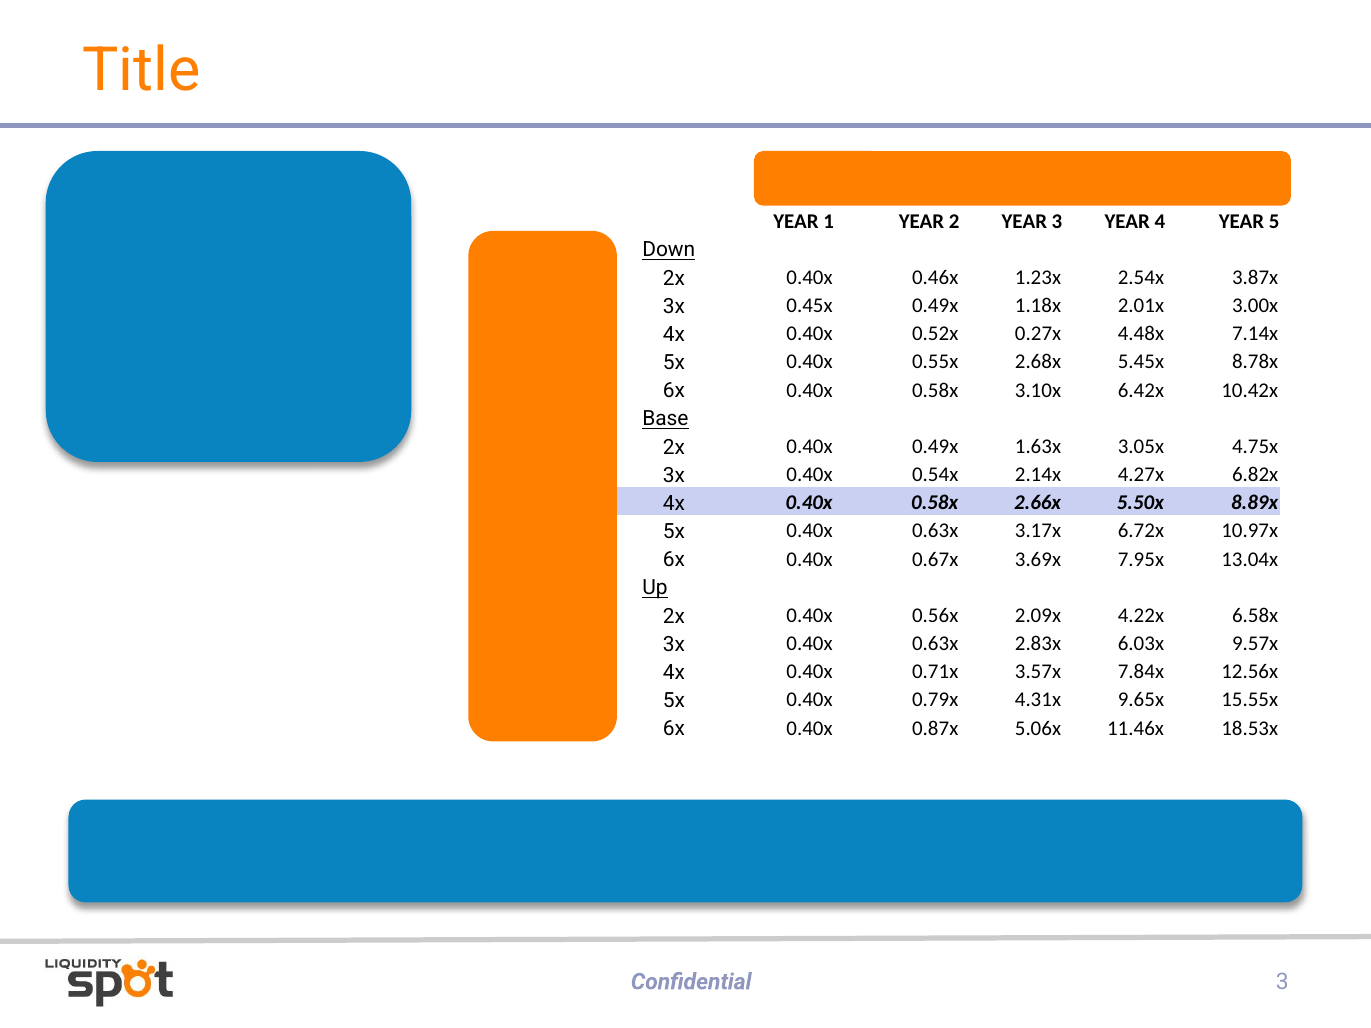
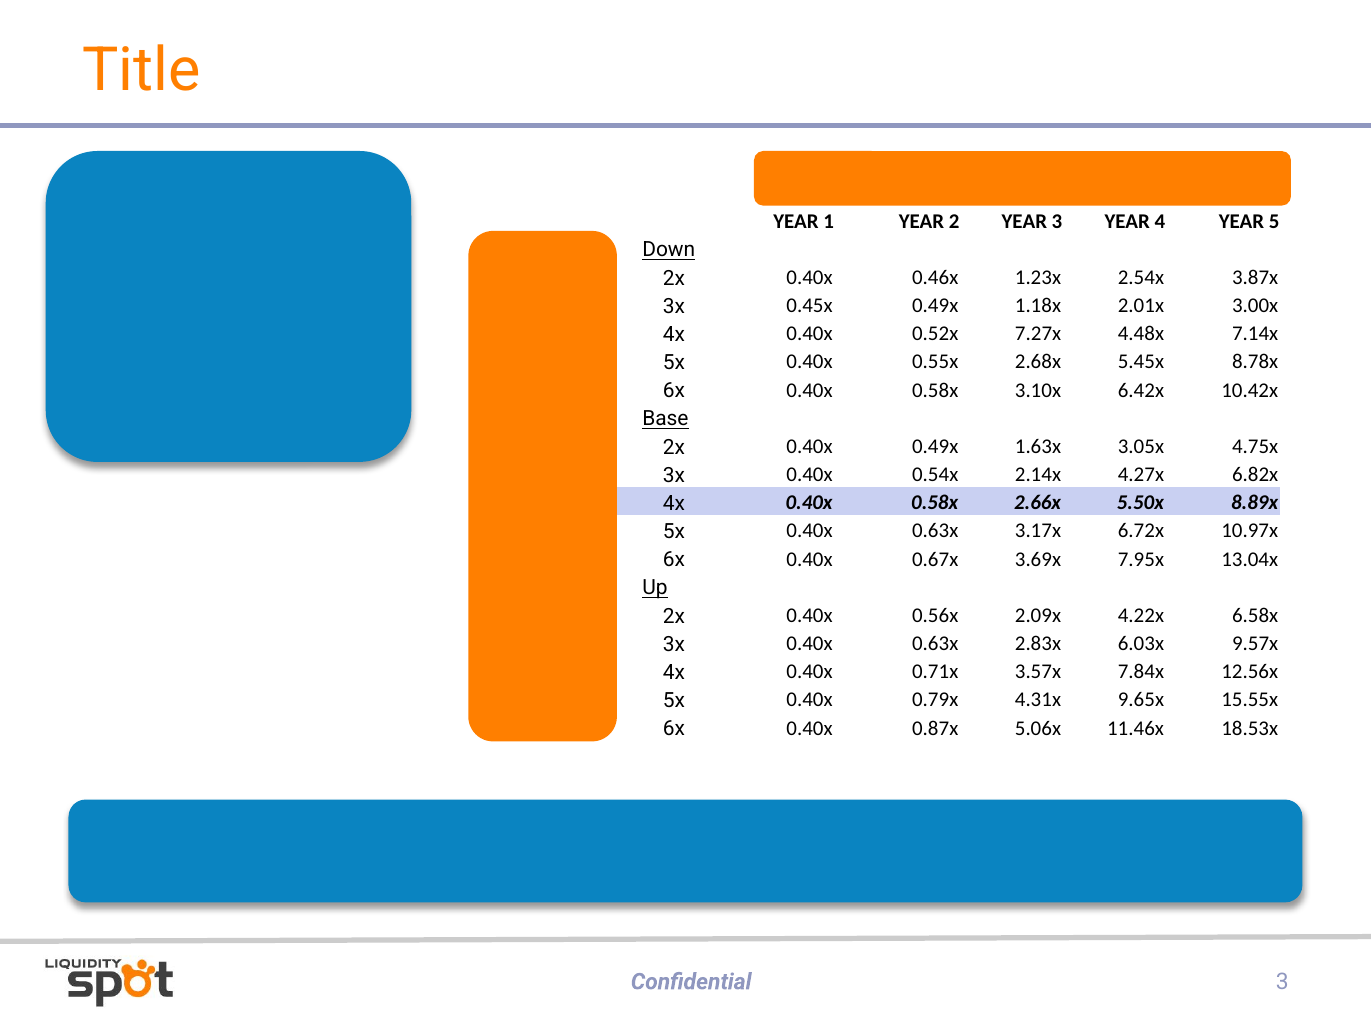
0.27x: 0.27x -> 7.27x (1038, 334)
